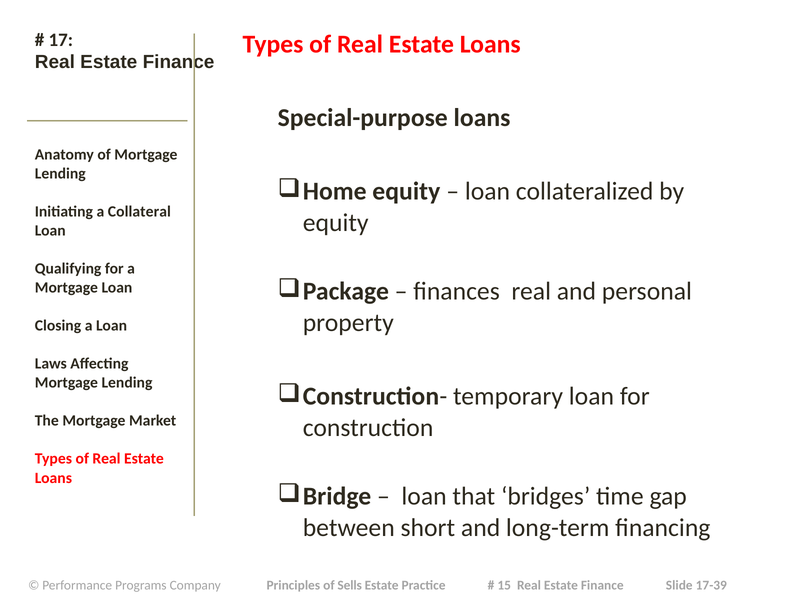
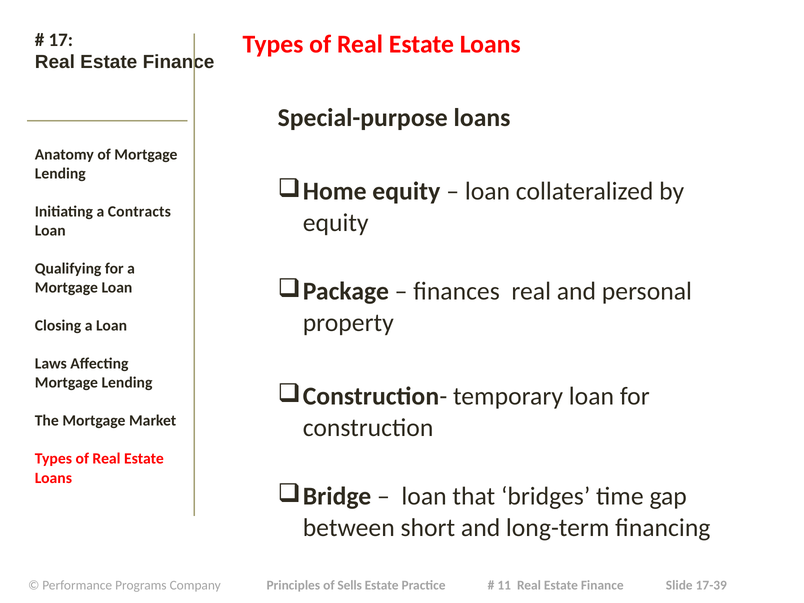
Collateral: Collateral -> Contracts (139, 212)
15: 15 -> 11 (504, 585)
